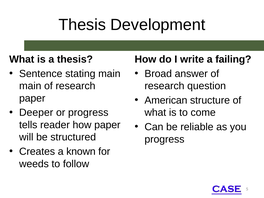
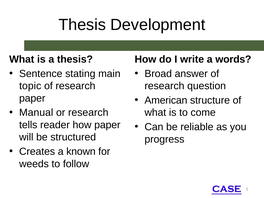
failing: failing -> words (233, 59)
main: main -> topic (30, 86)
Deeper: Deeper -> Manual (36, 113)
or progress: progress -> research (88, 113)
